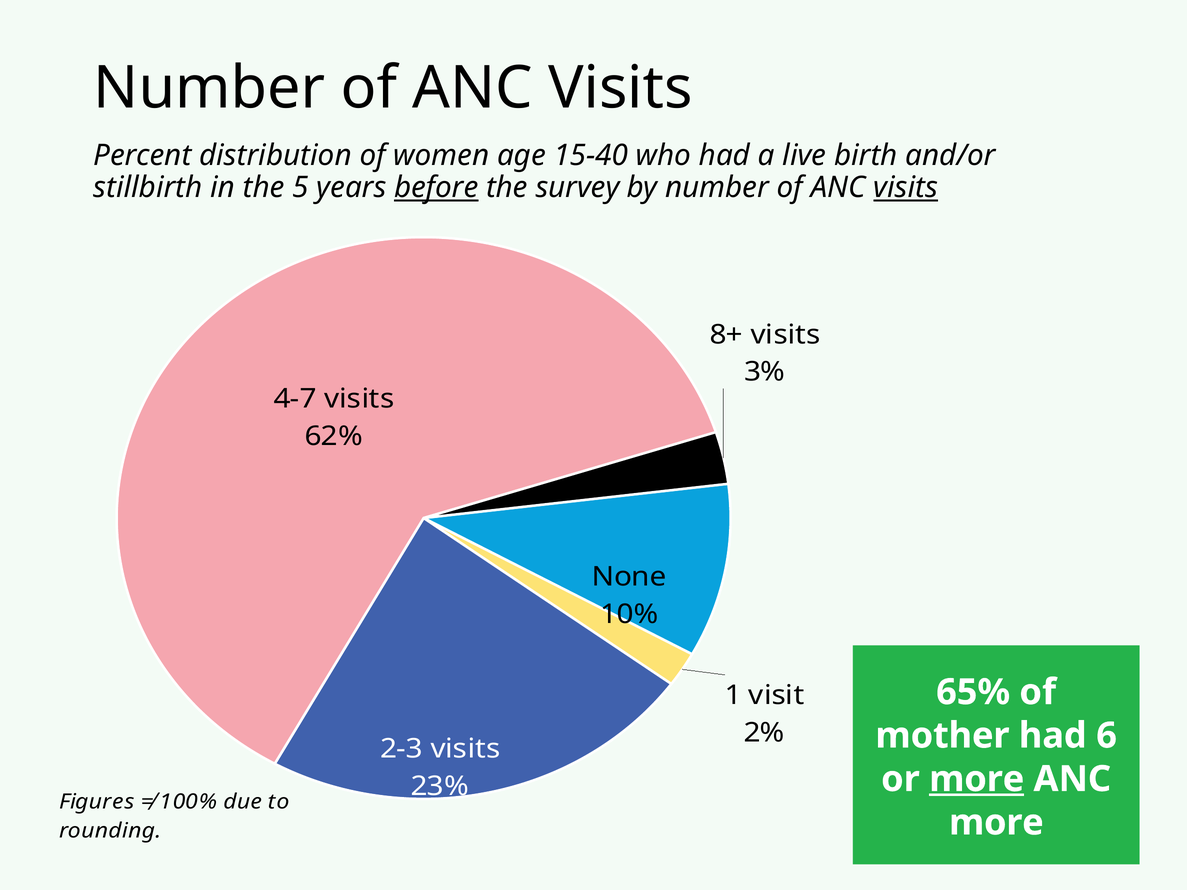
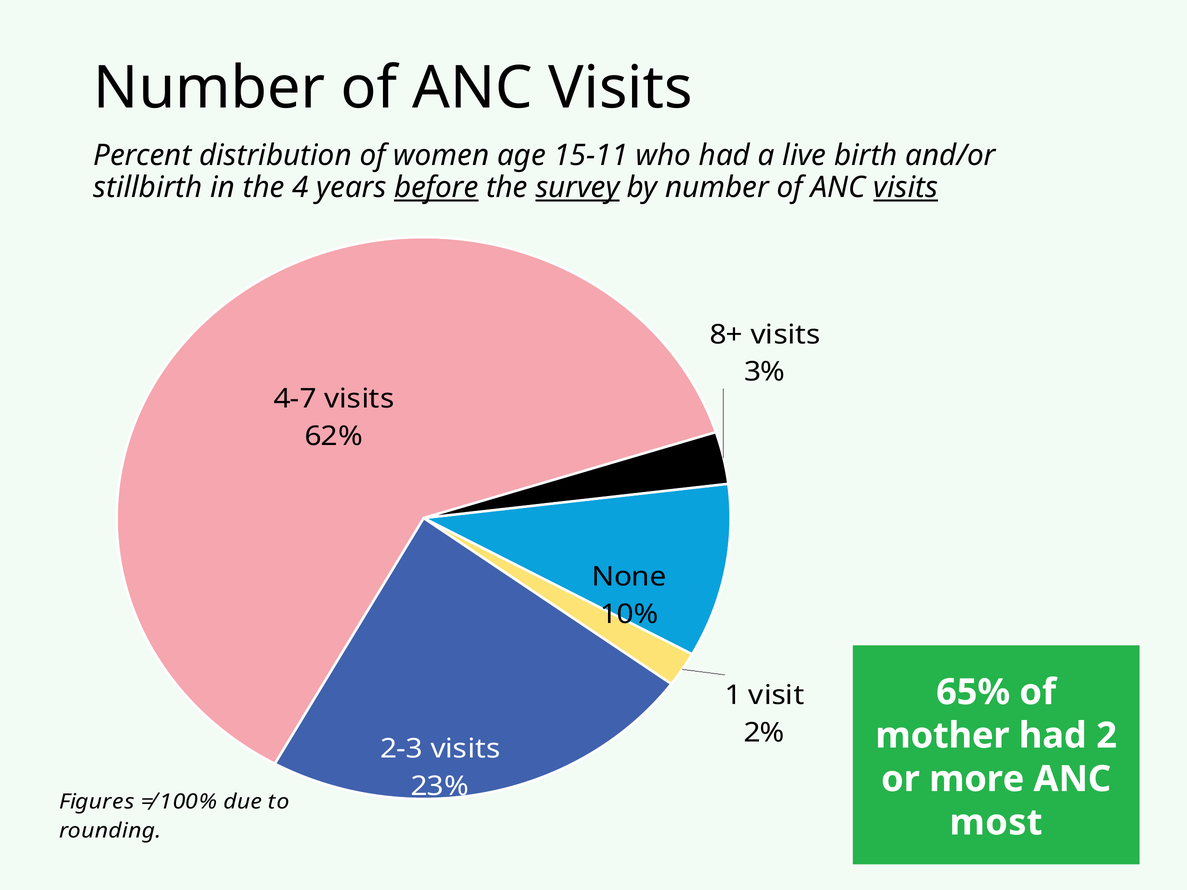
15-40: 15-40 -> 15-11 (591, 156)
5: 5 -> 4 (300, 188)
survey underline: none -> present (577, 188)
6: 6 -> 2 (1107, 736)
more underline: present -> none (977, 779)
more: more -> most (996, 823)
